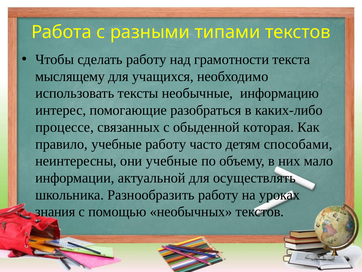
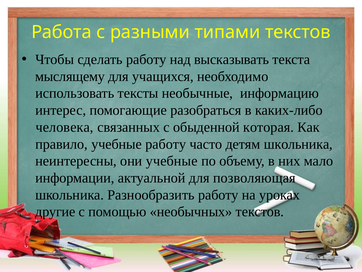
грамотности: грамотности -> высказывать (232, 59)
процессе: процессе -> человека (65, 127)
детям способами: способами -> школьника (298, 144)
осуществлять: осуществлять -> позволяющая (254, 178)
знания: знания -> другие (55, 211)
